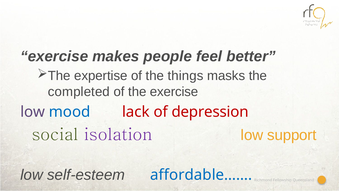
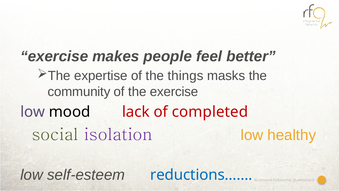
completed: completed -> community (79, 92)
mood colour: blue -> black (70, 112)
depression: depression -> completed (210, 112)
support: support -> healthy (292, 135)
affordable……: affordable…… -> reductions…… (201, 175)
